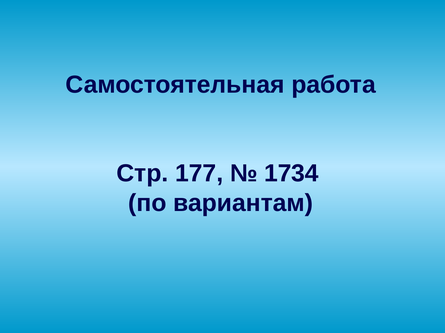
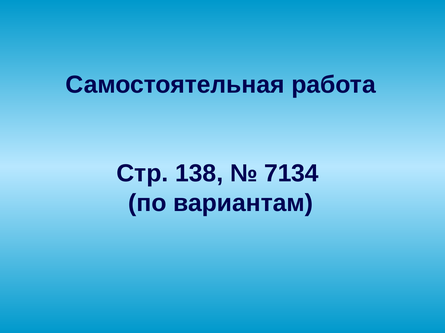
177: 177 -> 138 (199, 174)
1734: 1734 -> 7134 (291, 174)
